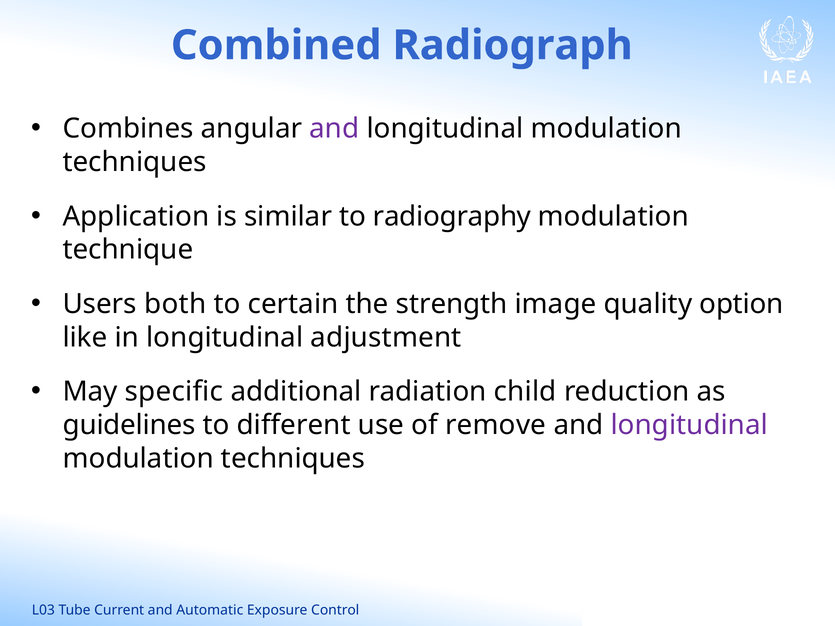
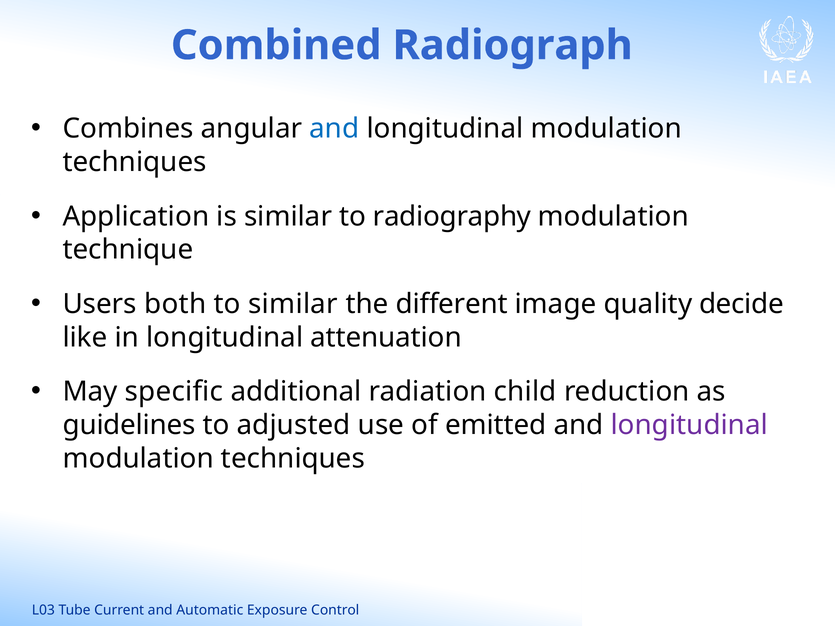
and colour: purple -> blue (334, 129)
to certain: certain -> similar (293, 304)
strength: strength -> different (452, 304)
option: option -> decide (741, 304)
adjustment: adjustment -> attenuation (386, 338)
different: different -> adjusted (294, 425)
remove: remove -> emitted (496, 425)
